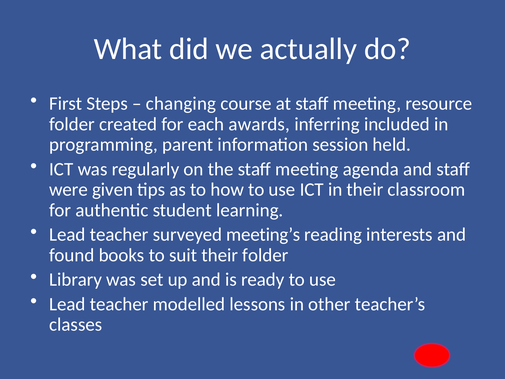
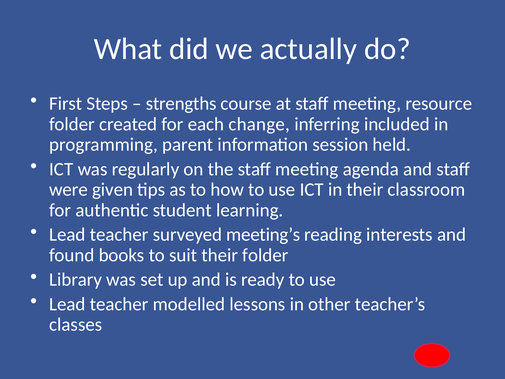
changing: changing -> strengths (181, 104)
awards: awards -> change (259, 124)
